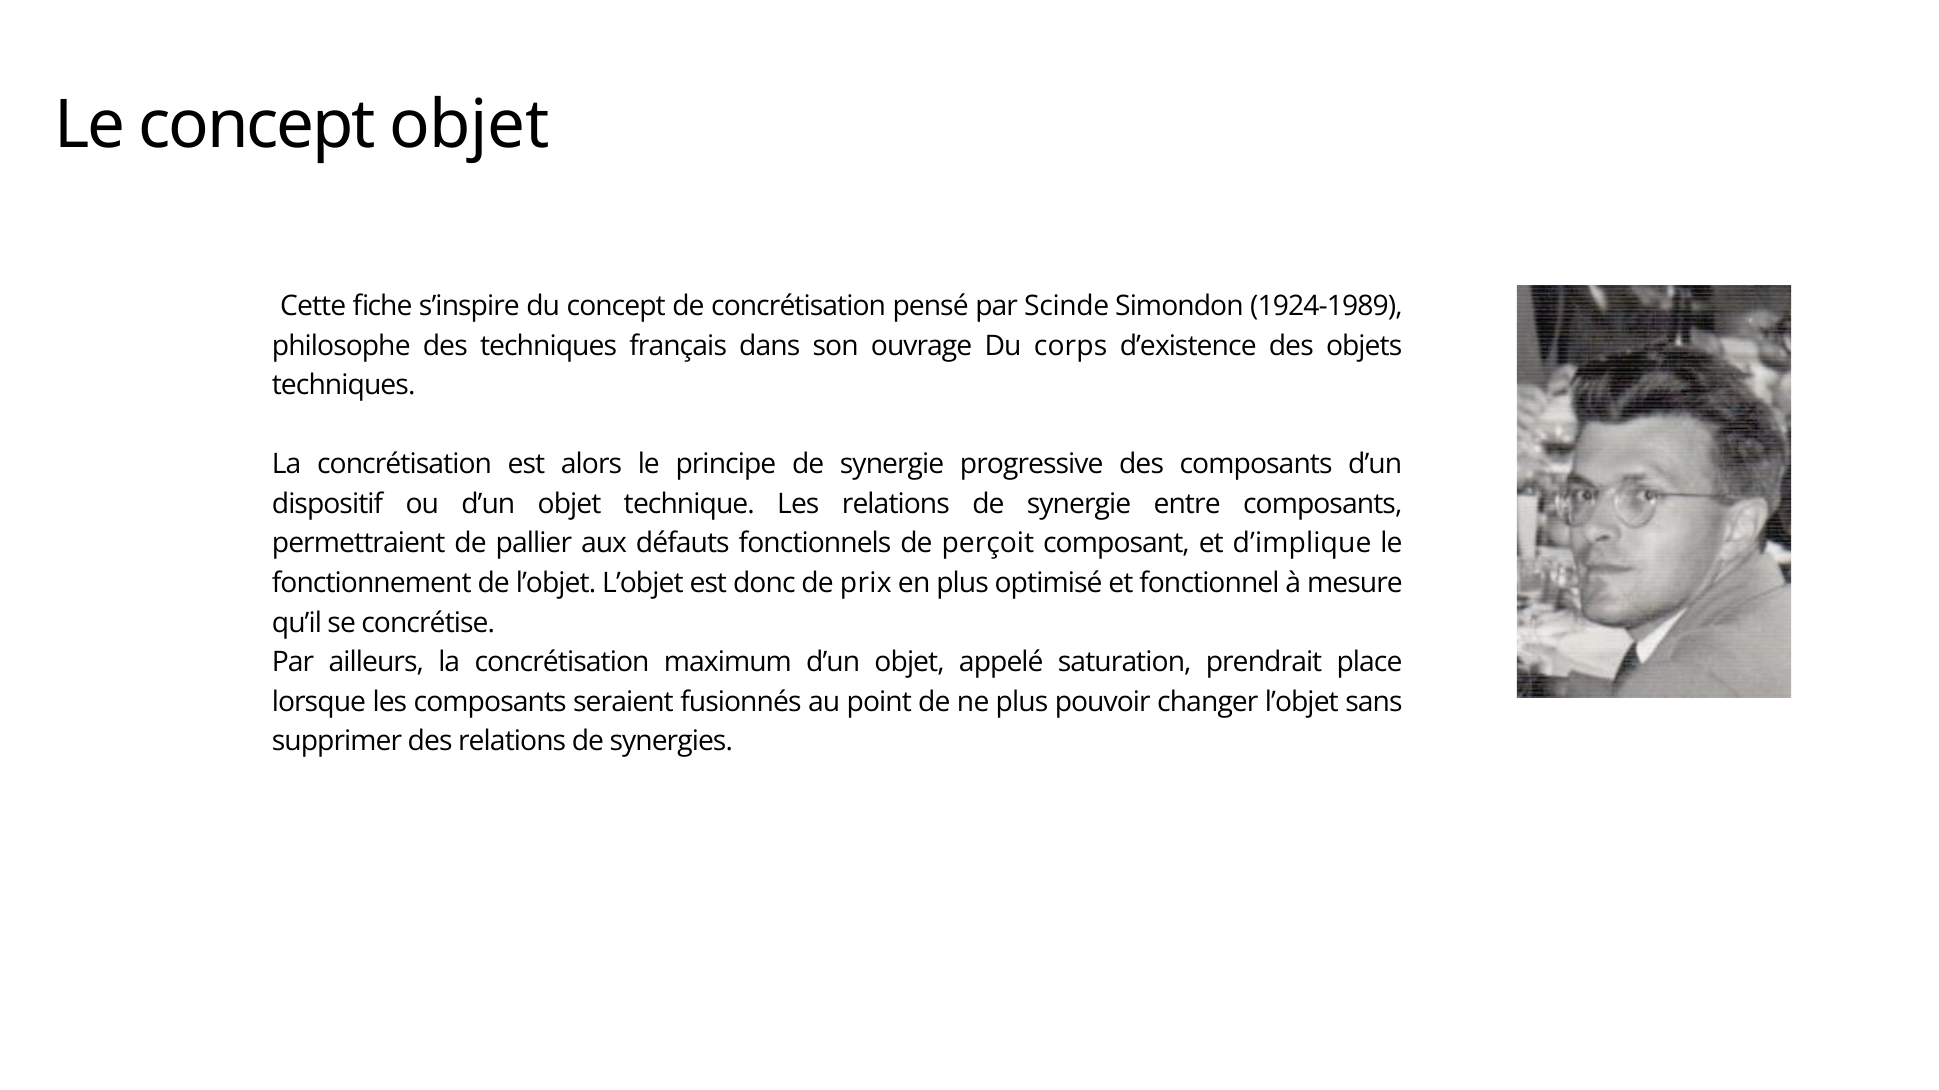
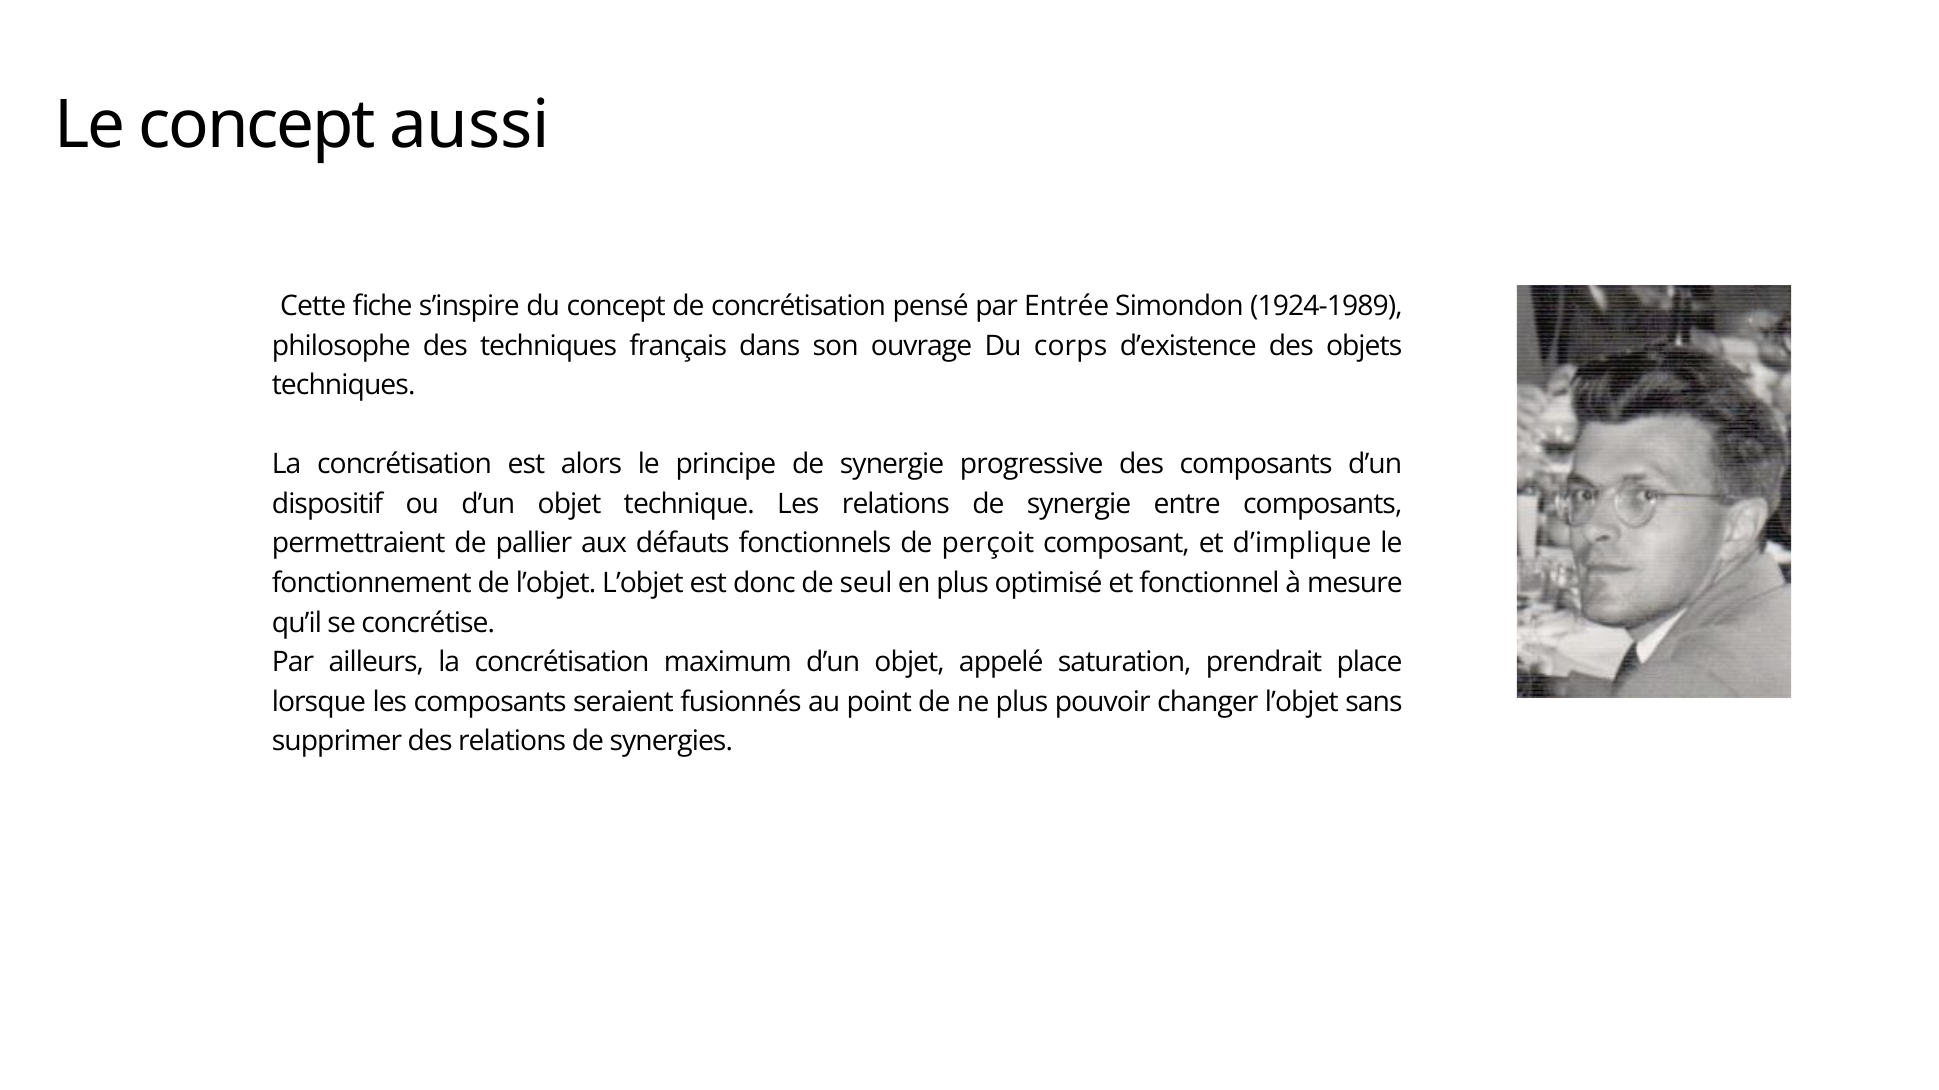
concept objet: objet -> aussi (469, 125)
Scinde: Scinde -> Entrée (1067, 306)
prix: prix -> seul (866, 584)
